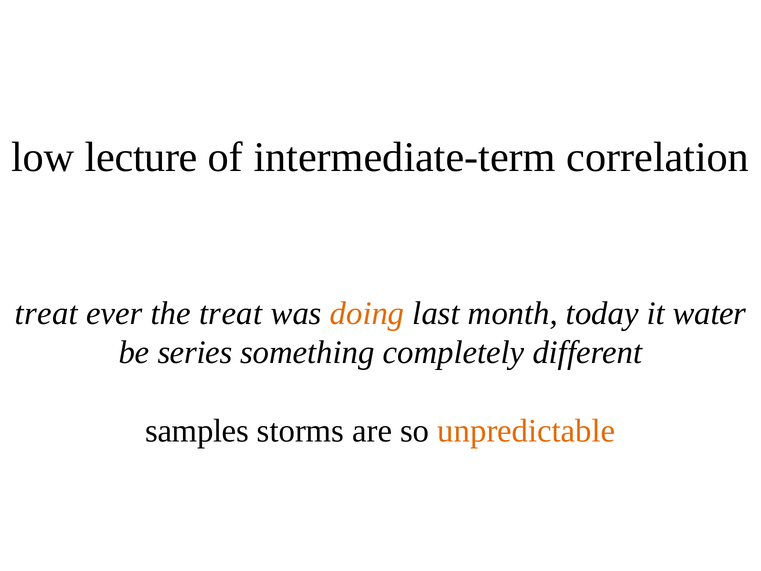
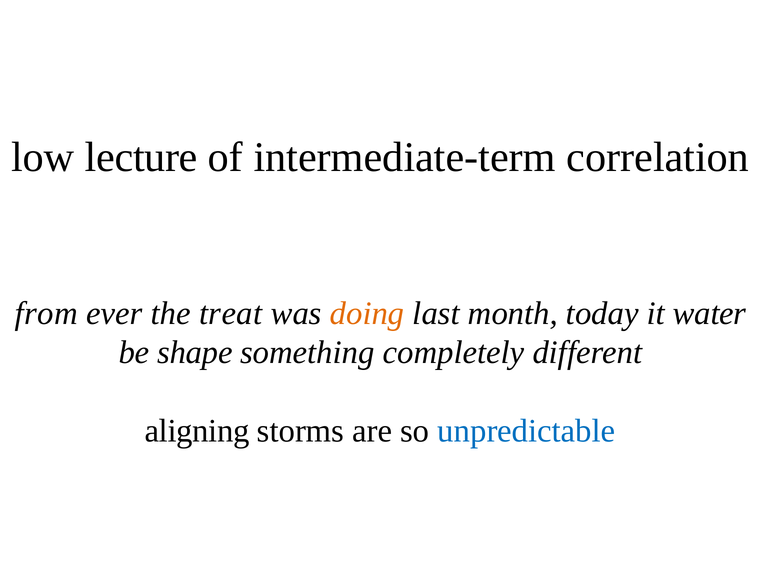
treat: treat -> from (46, 313)
series: series -> shape (195, 352)
samples: samples -> aligning (197, 431)
unpredictable colour: orange -> blue (526, 431)
